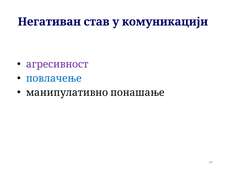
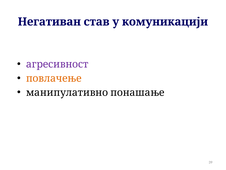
повлачење colour: blue -> orange (54, 78)
